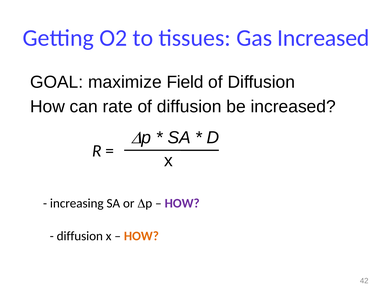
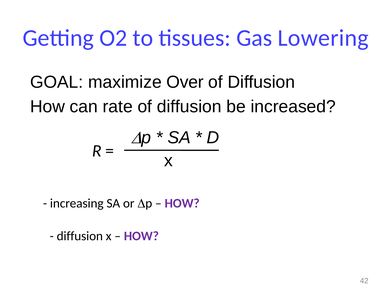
Gas Increased: Increased -> Lowering (323, 38)
Field: Field -> Over (185, 82)
HOW colour: orange -> purple (141, 236)
